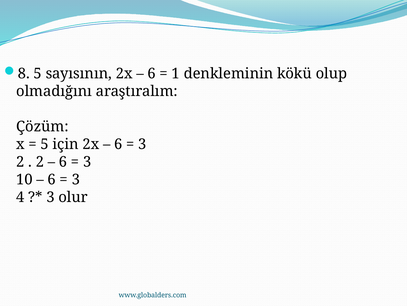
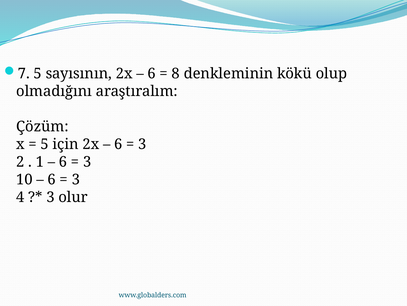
8: 8 -> 7 (24, 74)
1: 1 -> 8 (176, 74)
2: 2 -> 1 (40, 162)
